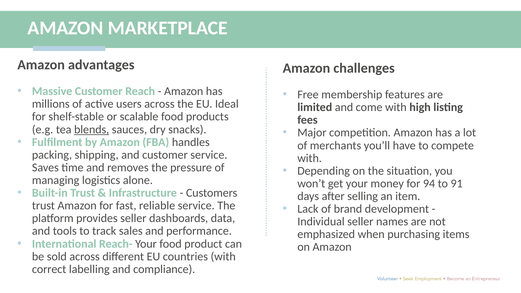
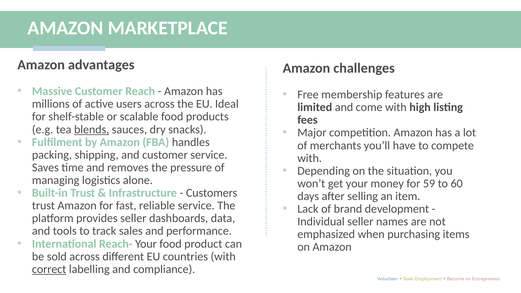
94: 94 -> 59 (429, 184)
91: 91 -> 60 (457, 184)
correct underline: none -> present (49, 269)
